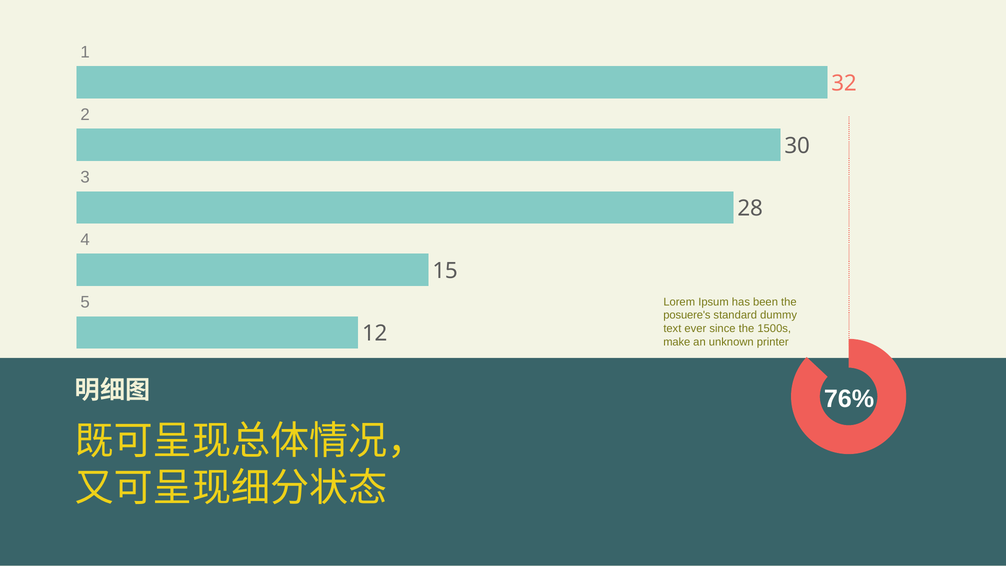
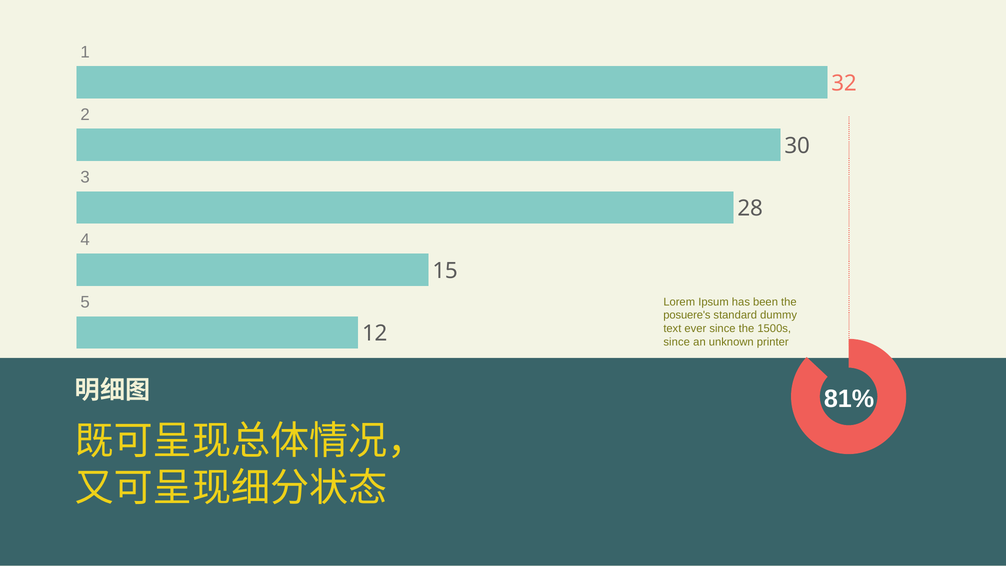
make: make -> since (677, 342)
76%: 76% -> 81% (849, 399)
